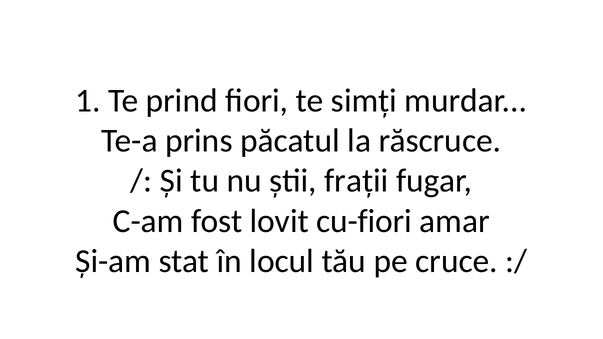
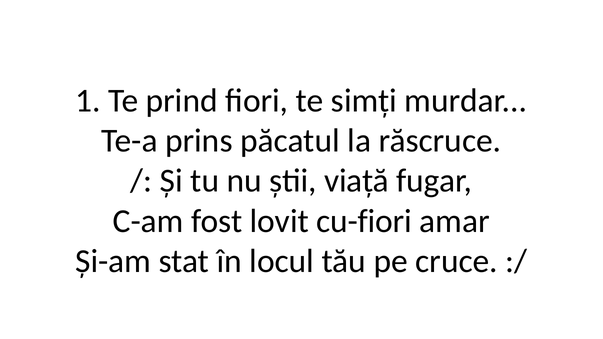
frații: frații -> viață (357, 181)
